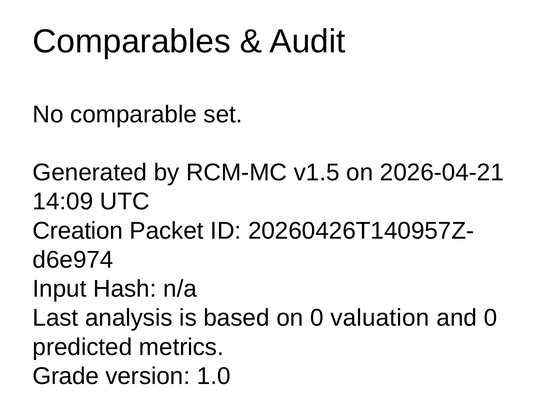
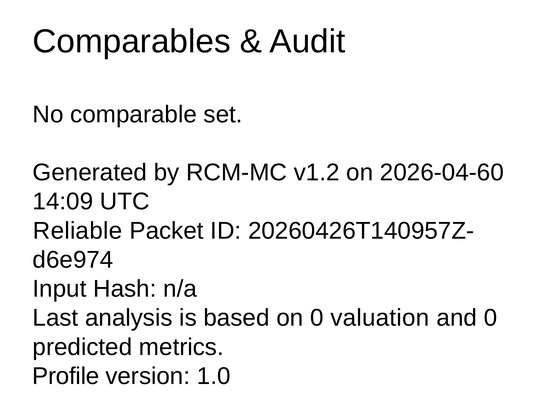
v1.5: v1.5 -> v1.2 (317, 172)
2026-04-21: 2026-04-21 -> 2026-04-60 (442, 172)
Creation: Creation -> Reliable (78, 231)
Grade: Grade -> Profile (66, 376)
